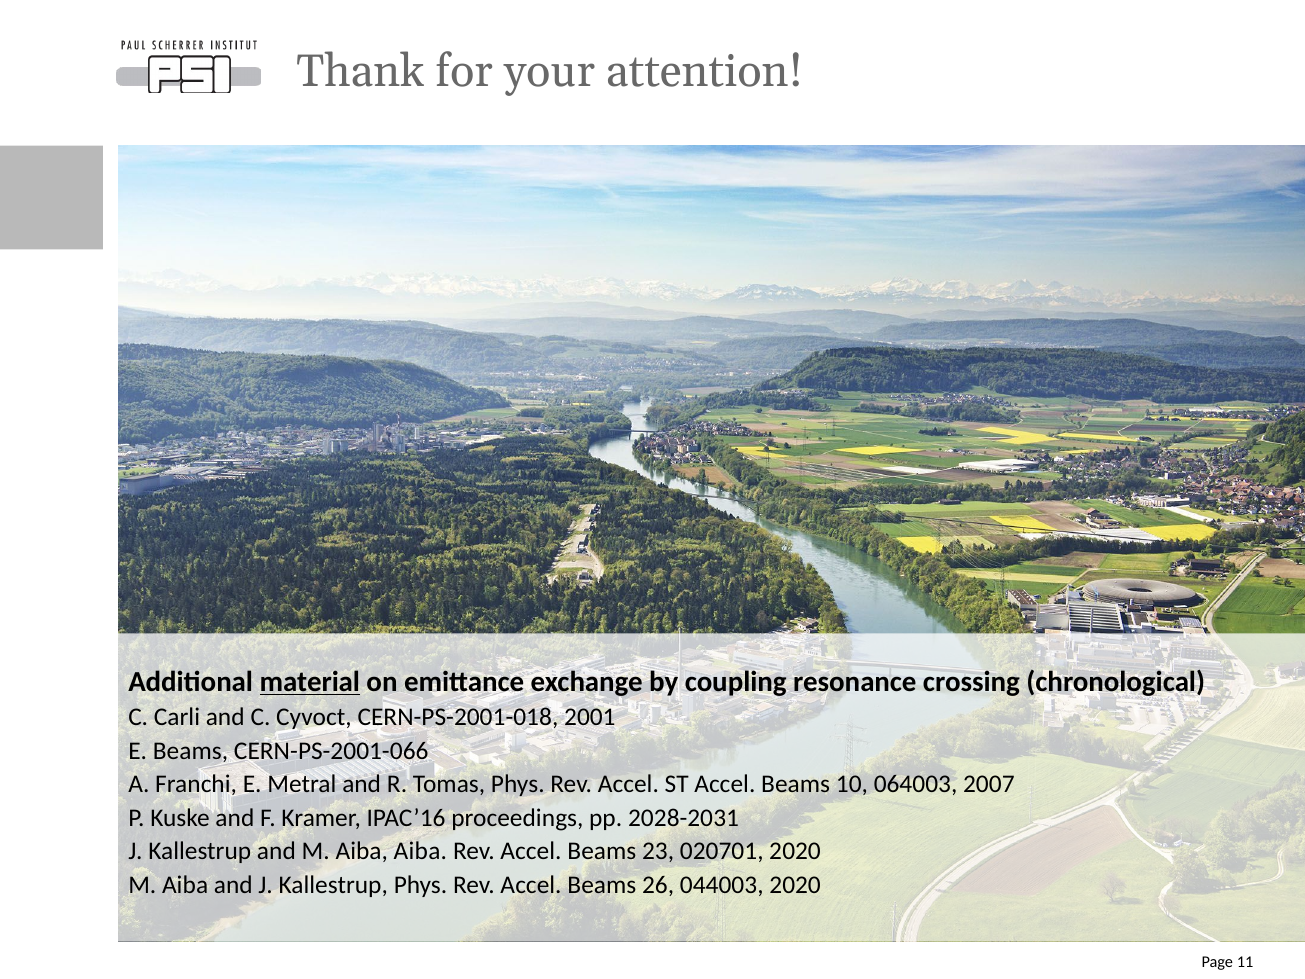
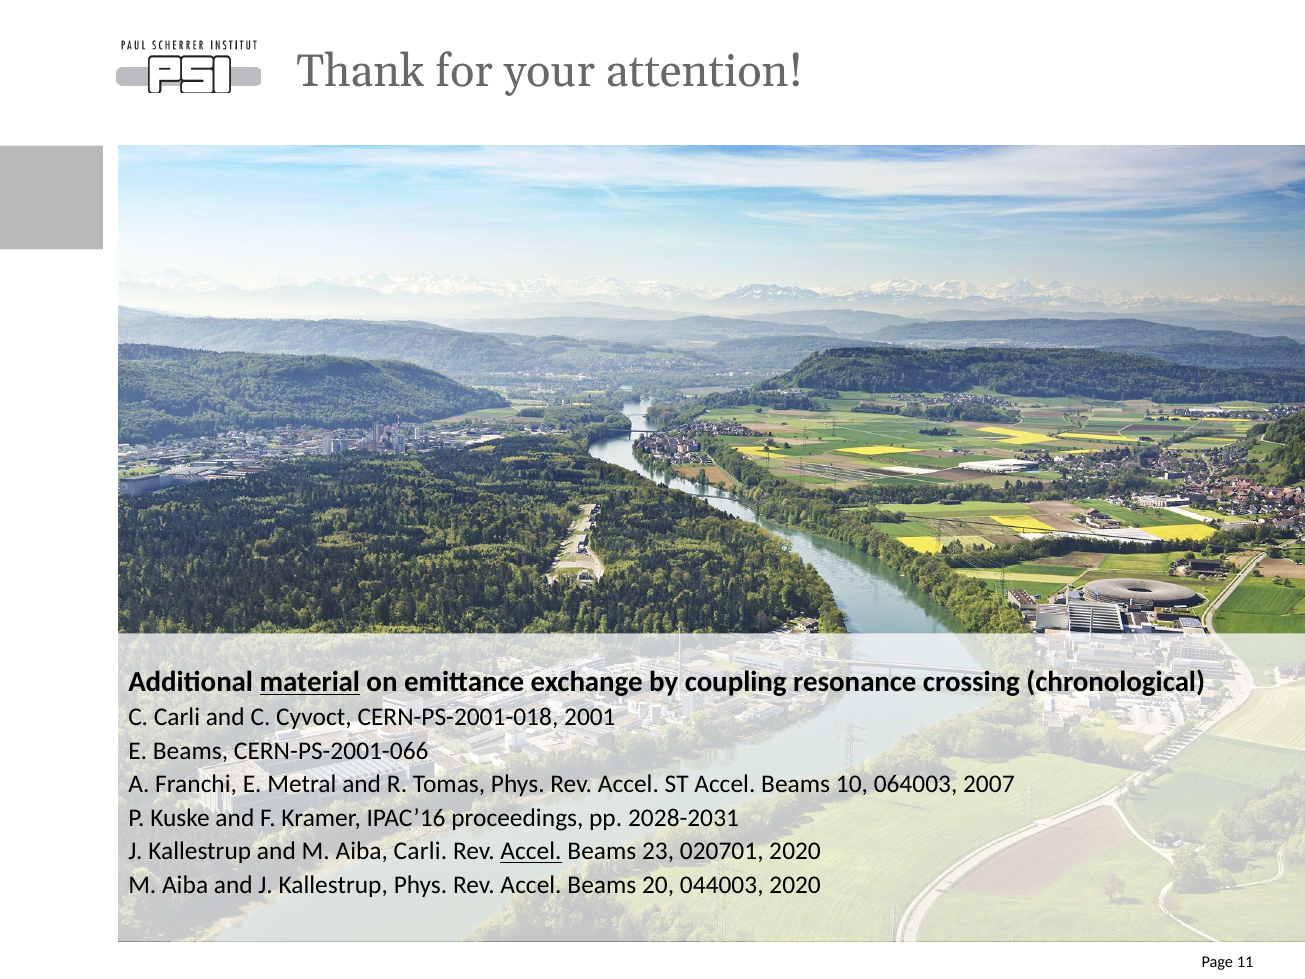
Aiba Aiba: Aiba -> Carli (420, 851)
Accel underline: none -> present (531, 851)
26: 26 -> 20 (658, 885)
